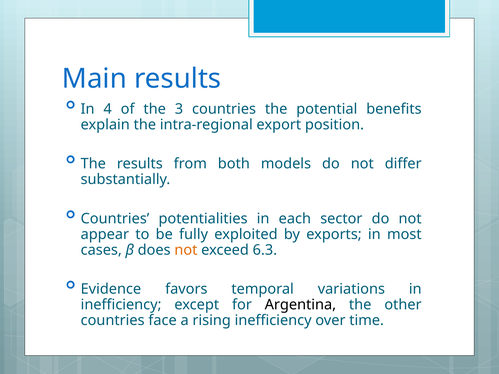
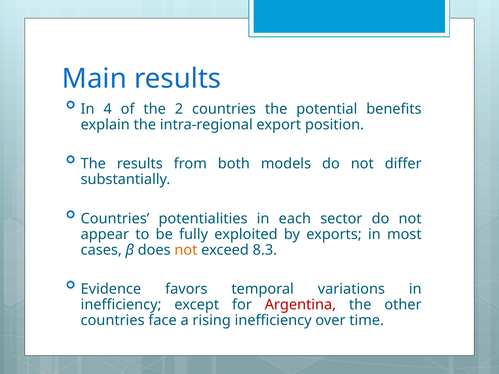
3: 3 -> 2 (179, 109)
6.3: 6.3 -> 8.3 (265, 250)
Argentina colour: black -> red (300, 305)
